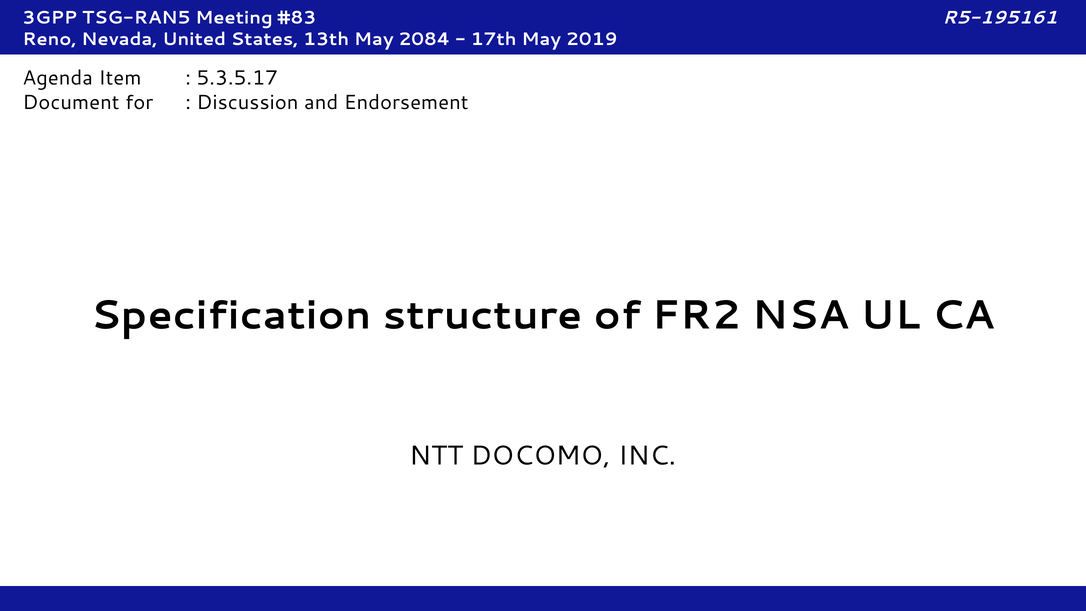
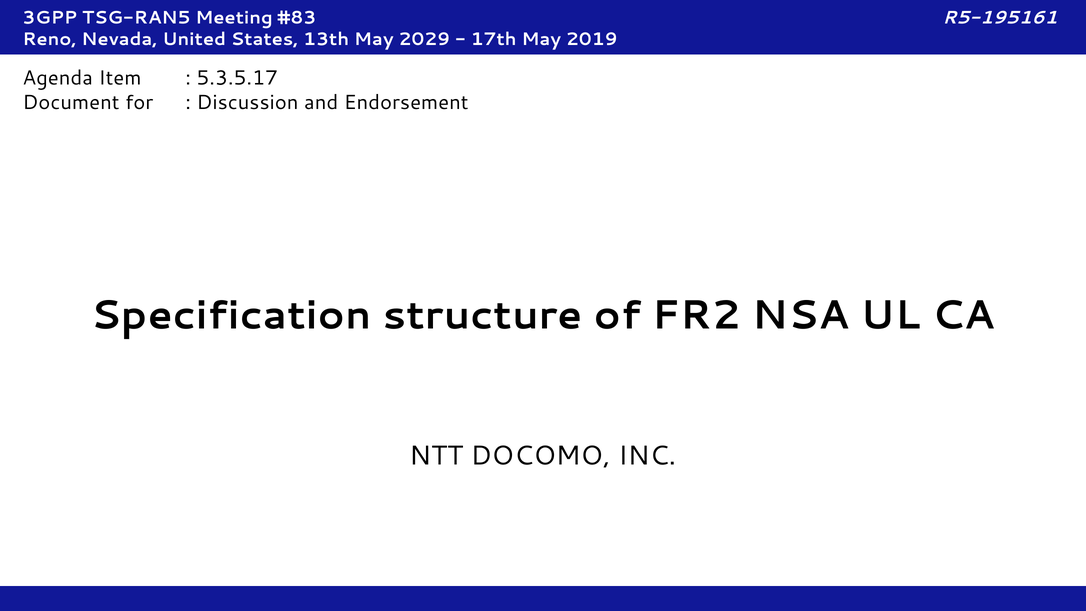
2084: 2084 -> 2029 (424, 40)
